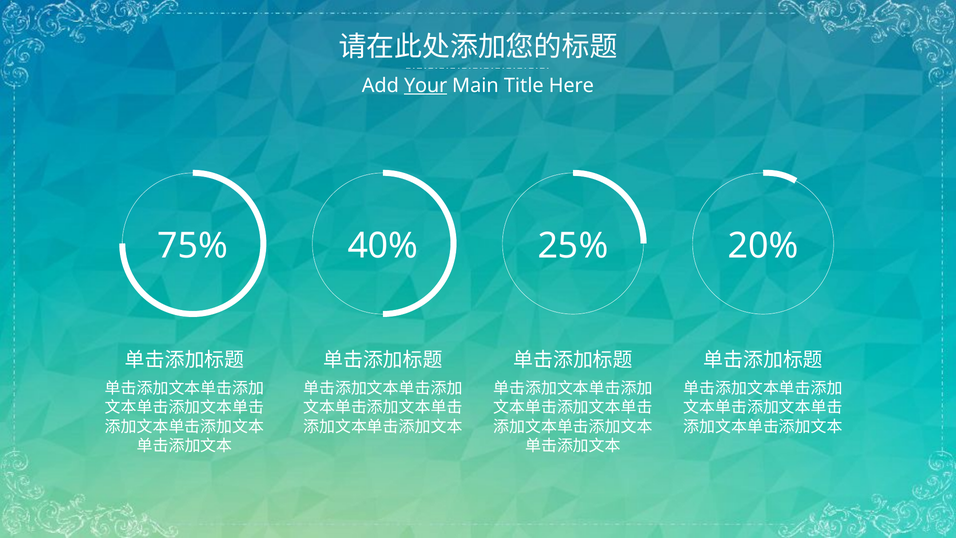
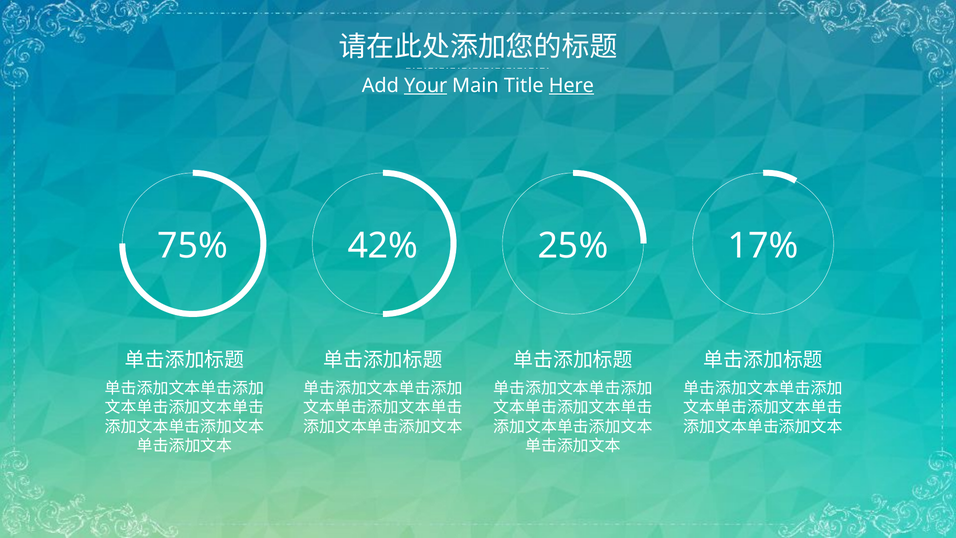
Here underline: none -> present (571, 86)
40%: 40% -> 42% (383, 246)
20%: 20% -> 17% (763, 246)
